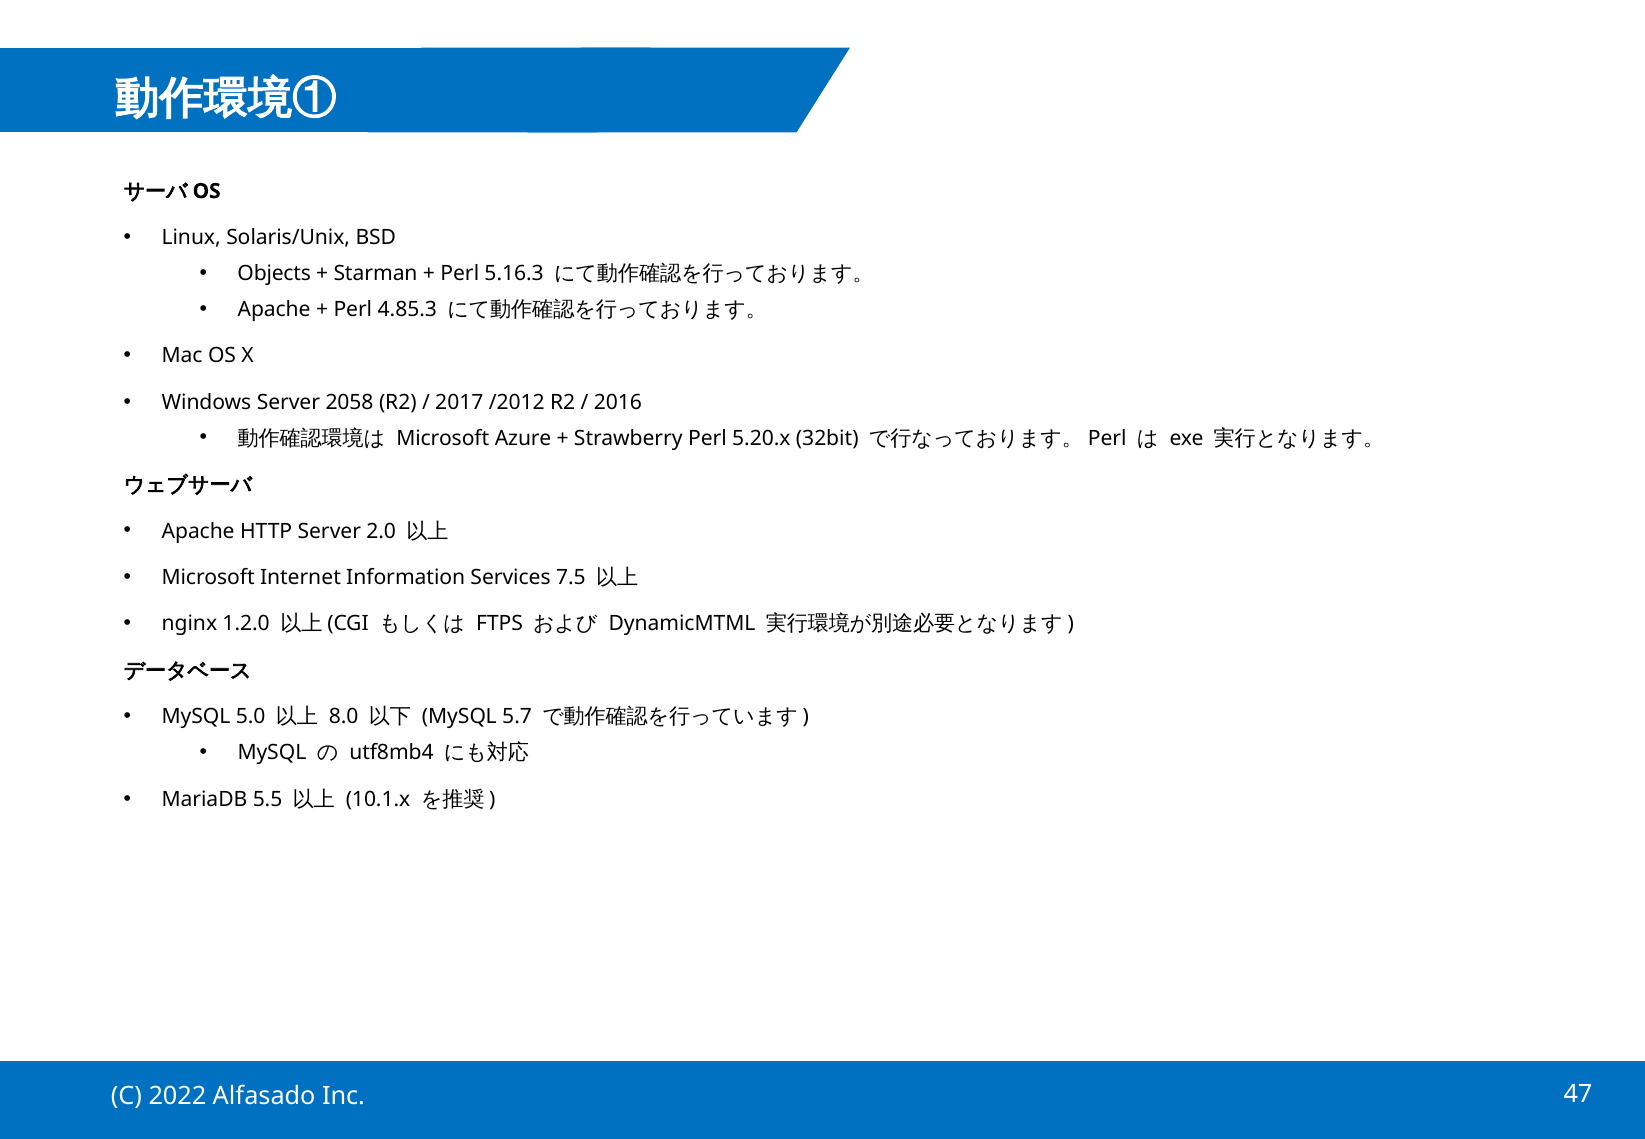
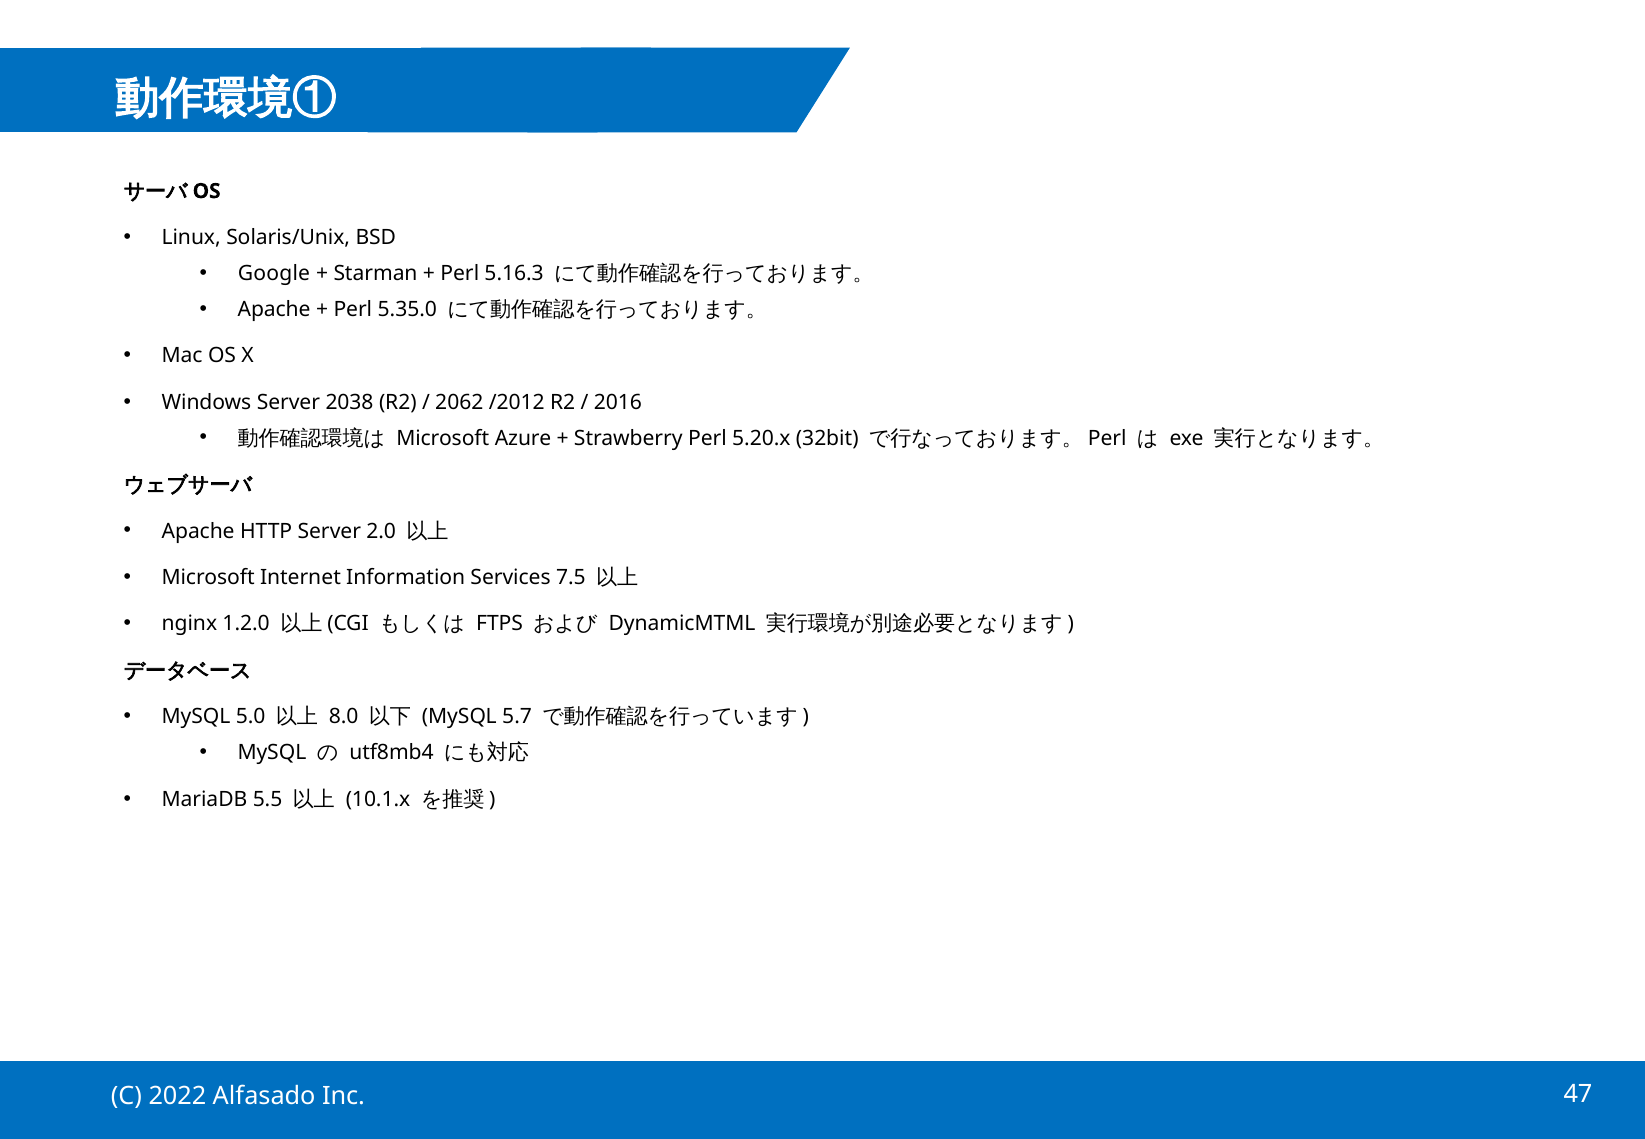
Objects: Objects -> Google (274, 273)
4.85.3: 4.85.3 -> 5.35.0 (407, 309)
2058: 2058 -> 2038 (350, 402)
2017: 2017 -> 2062 (459, 402)
